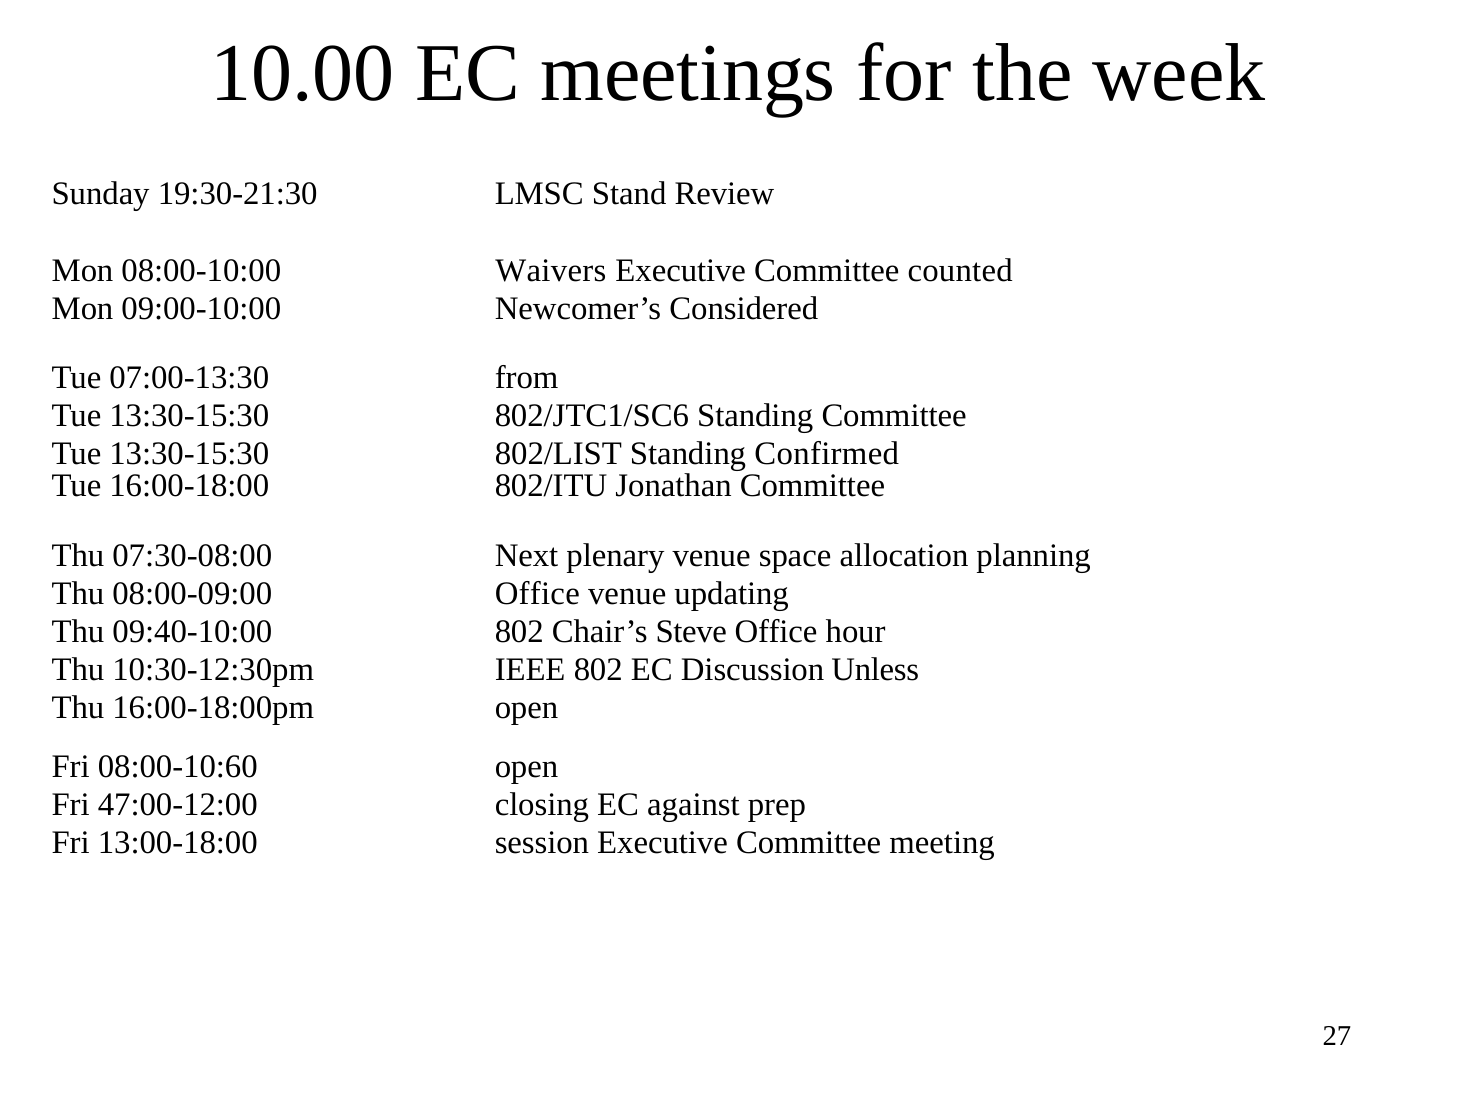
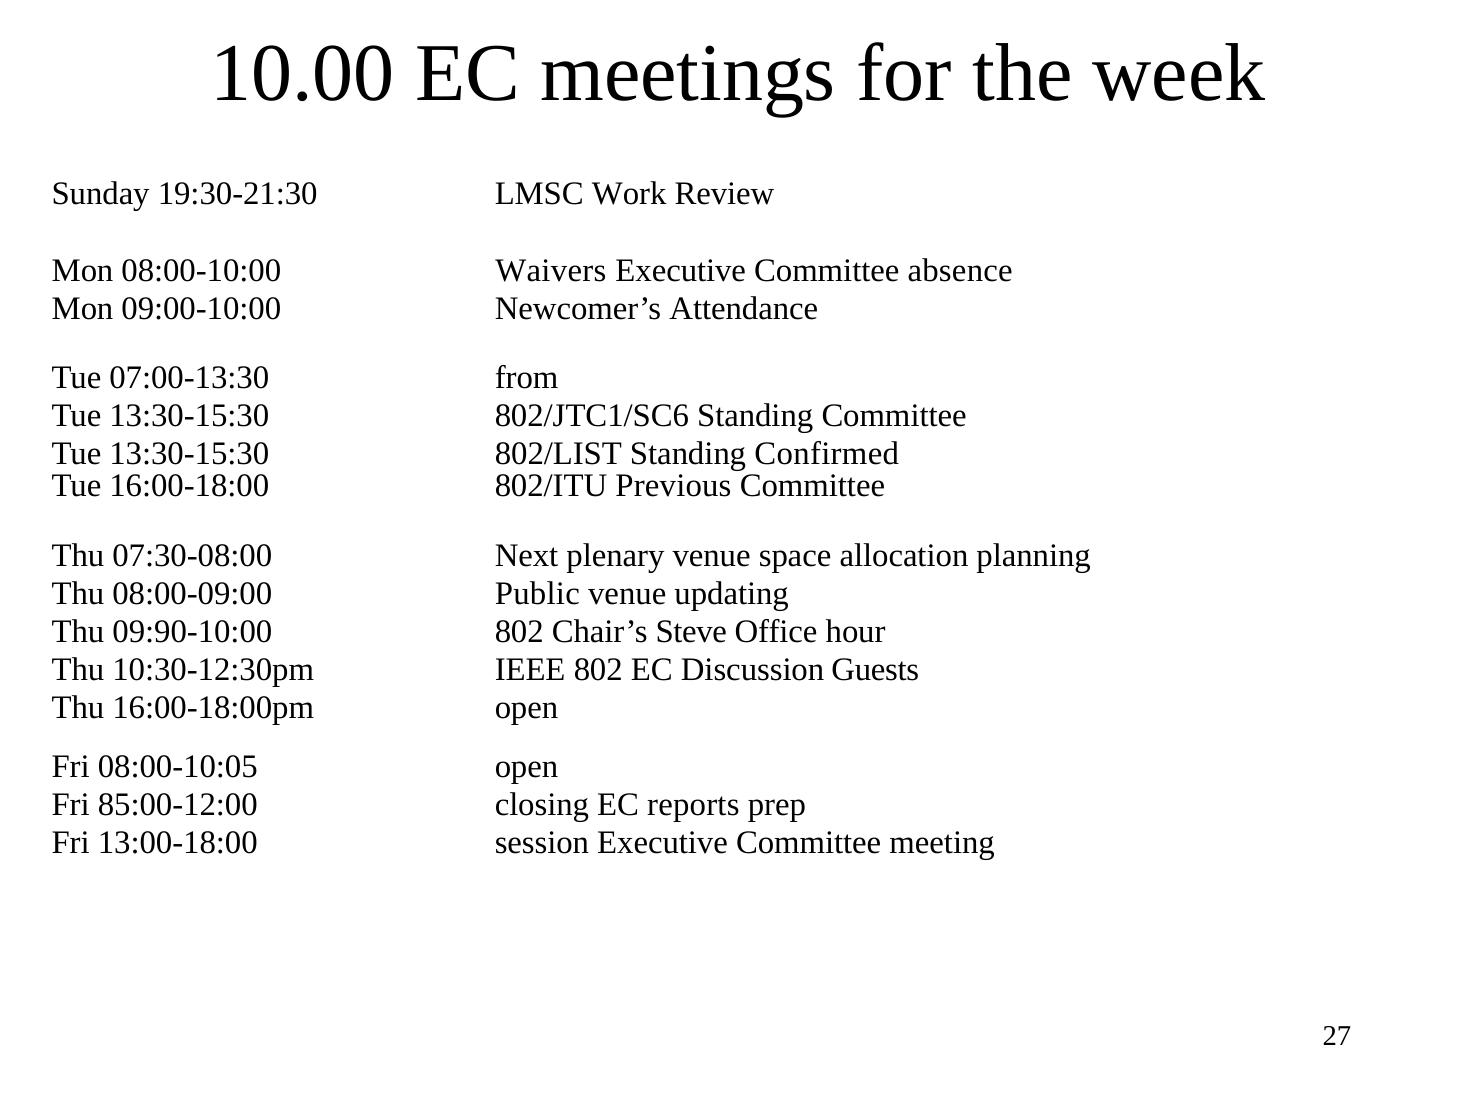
Stand: Stand -> Work (629, 194)
counted: counted -> absence (960, 270)
Considered: Considered -> Attendance (744, 308)
Jonathan: Jonathan -> Previous (673, 486)
08:00-09:00 Office: Office -> Public (537, 593)
09:40-10:00: 09:40-10:00 -> 09:90-10:00 (192, 631)
Unless: Unless -> Guests (875, 669)
08:00-10:60: 08:00-10:60 -> 08:00-10:05 (178, 766)
47:00-12:00: 47:00-12:00 -> 85:00-12:00 (178, 804)
against: against -> reports (693, 804)
